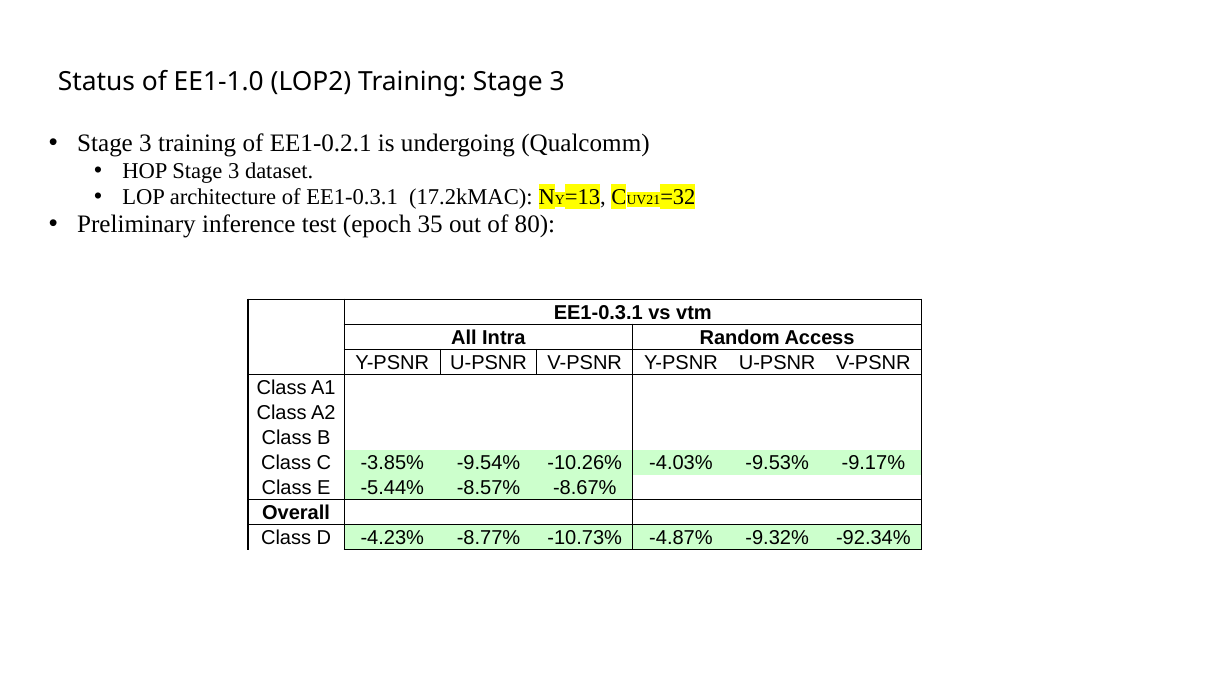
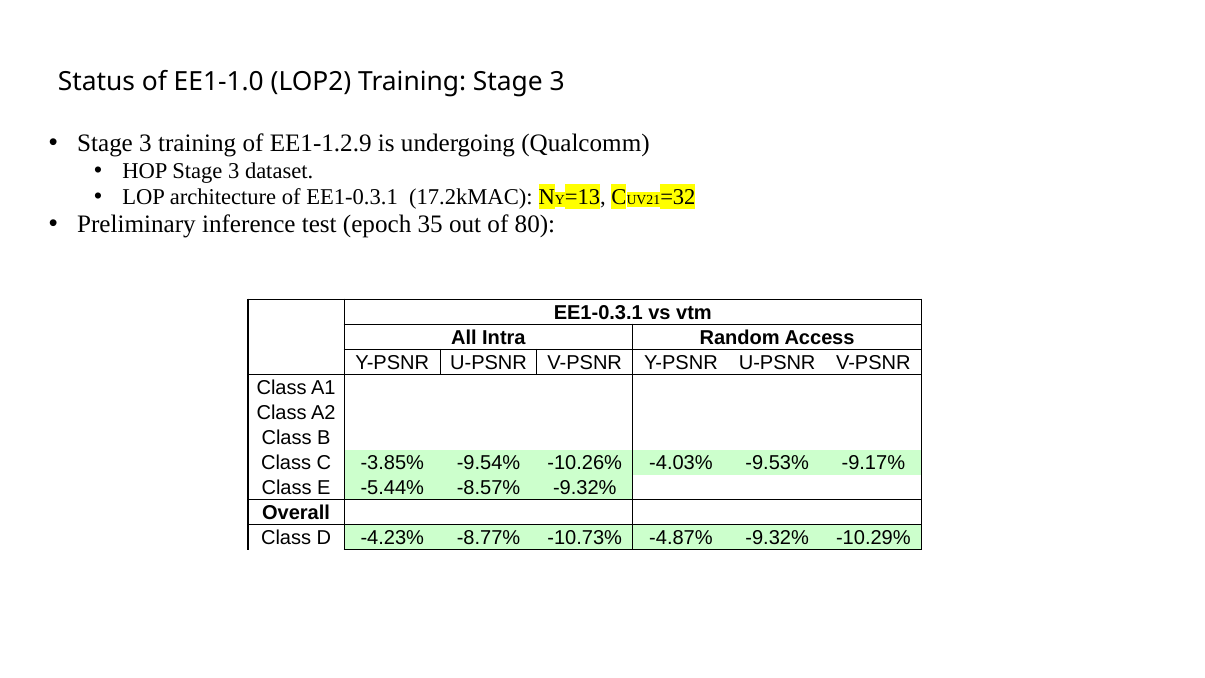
EE1-0.2.1: EE1-0.2.1 -> EE1-1.2.9 (321, 143)
-8.57% -8.67%: -8.67% -> -9.32% (585, 488)
-92.34%: -92.34% -> -10.29% (873, 538)
